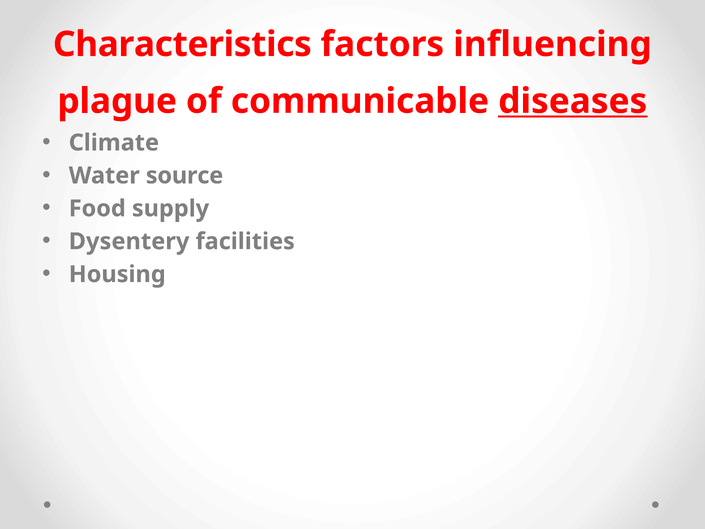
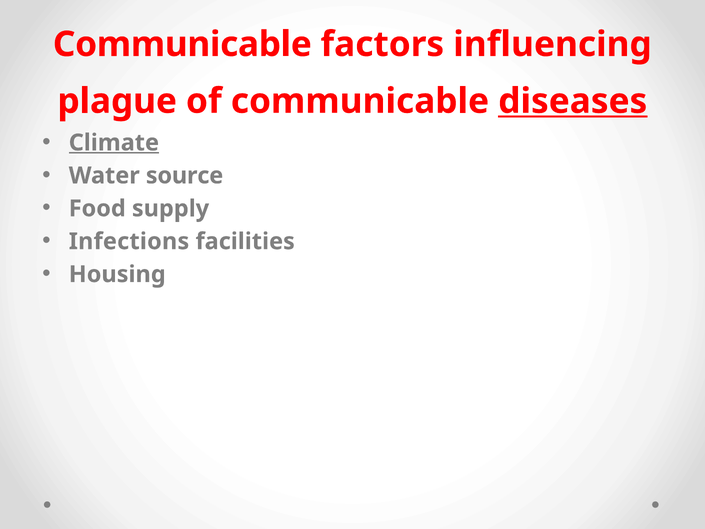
Characteristics: Characteristics -> Communicable (182, 44)
Climate underline: none -> present (114, 143)
Dysentery: Dysentery -> Infections (129, 241)
